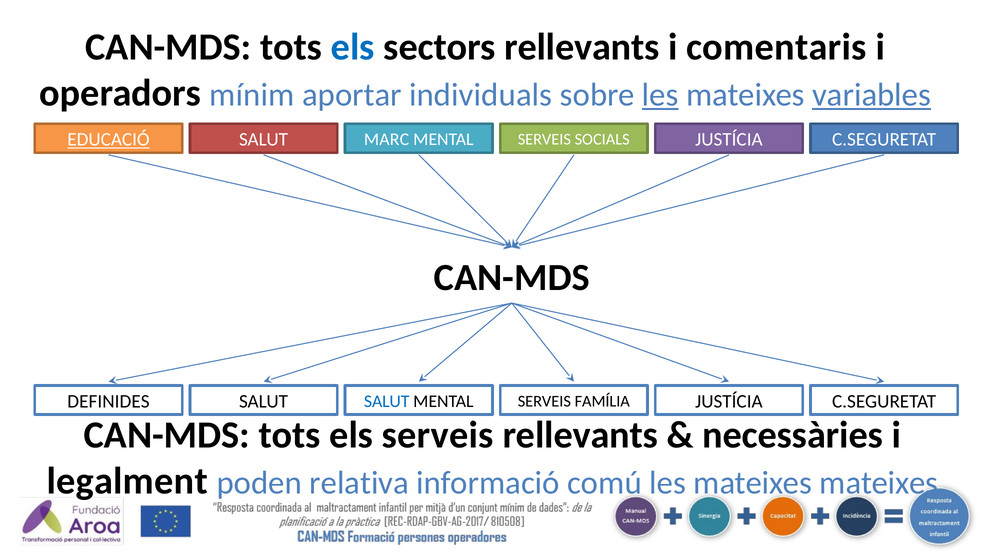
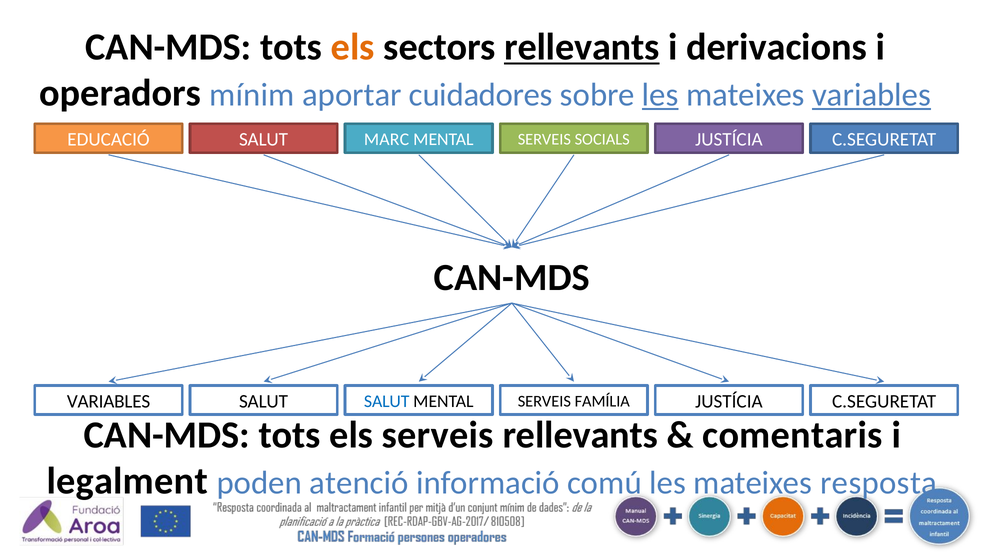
els colour: blue -> orange (353, 47)
rellevants underline: none -> present (582, 47)
comentaris: comentaris -> derivacions (777, 47)
individuals: individuals -> cuidadores (481, 95)
EDUCACIÓ underline: present -> none (108, 140)
DEFINIDES: DEFINIDES -> VARIABLES (109, 401)
necessàries: necessàries -> comentaris (792, 435)
relativa: relativa -> atenció (359, 483)
mateixes mateixes: mateixes -> resposta (879, 483)
